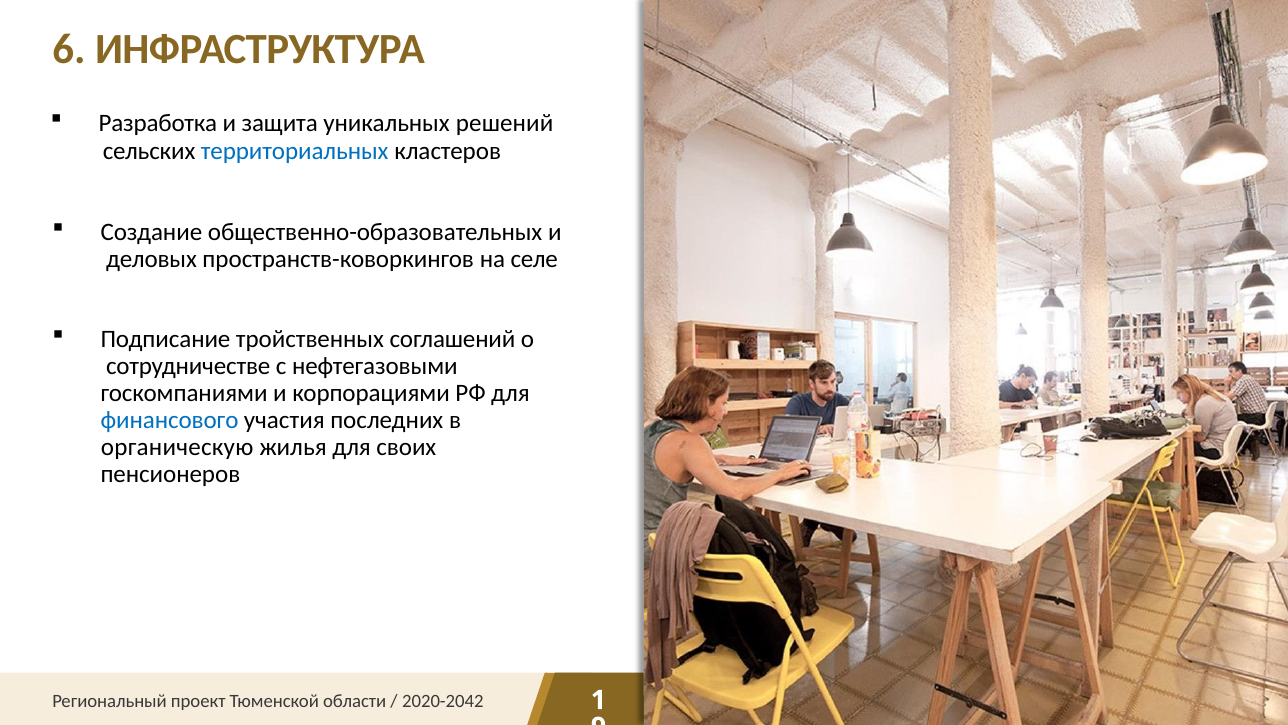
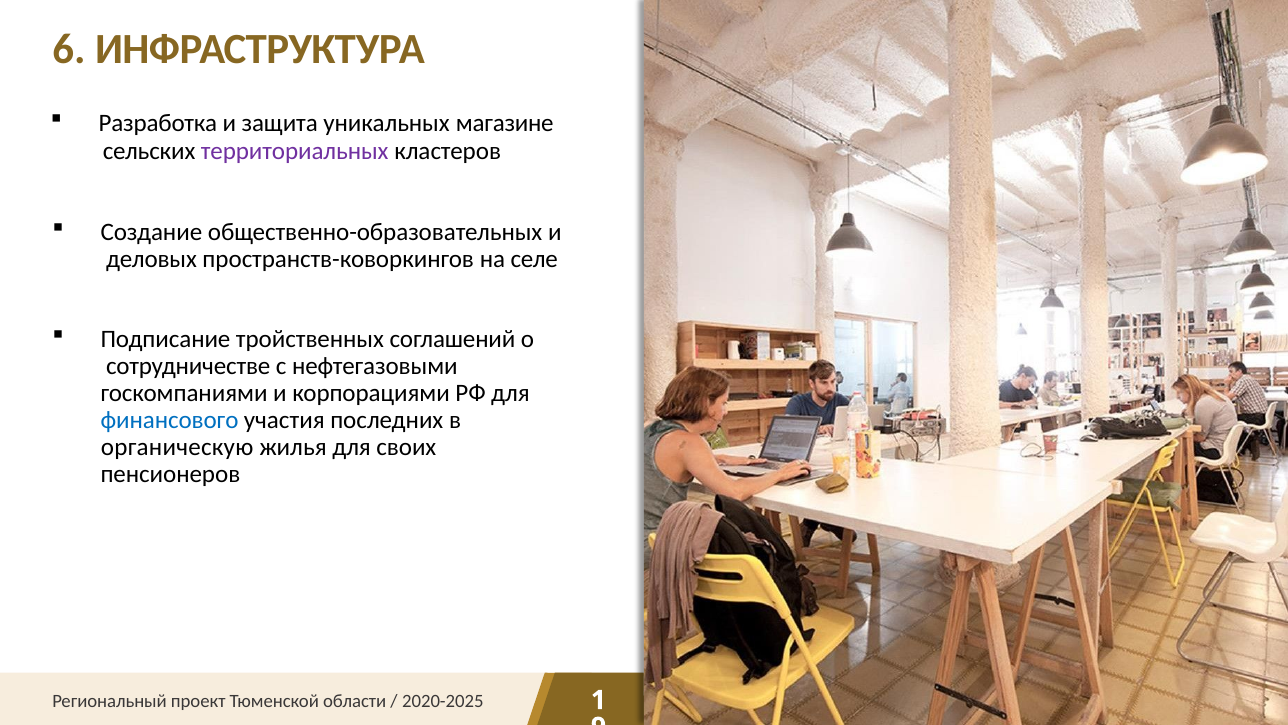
решений: решений -> магазине (505, 123)
территориальных colour: blue -> purple (295, 151)
2020-2042: 2020-2042 -> 2020-2025 (443, 700)
